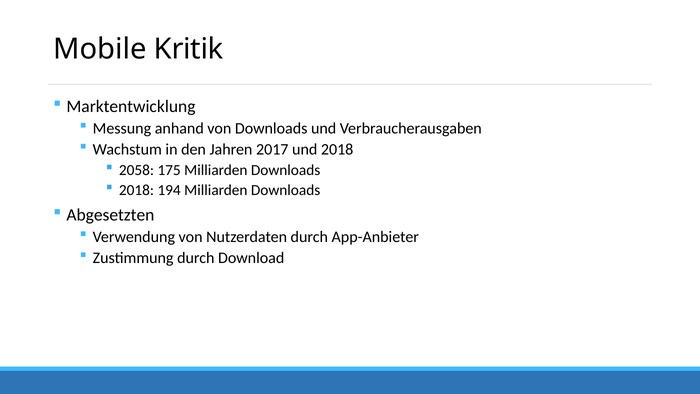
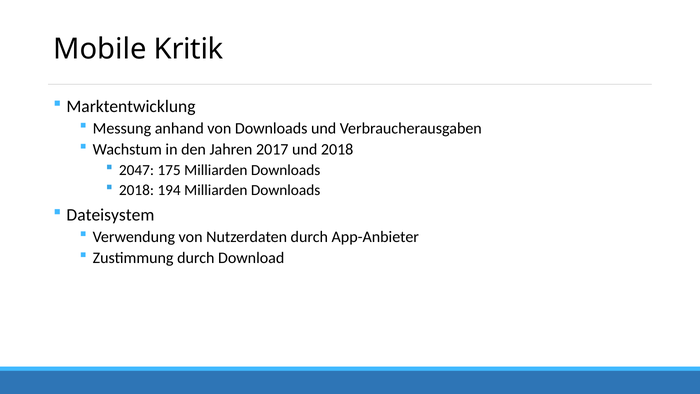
2058: 2058 -> 2047 (137, 170)
Abgesetzten: Abgesetzten -> Dateisystem (110, 215)
